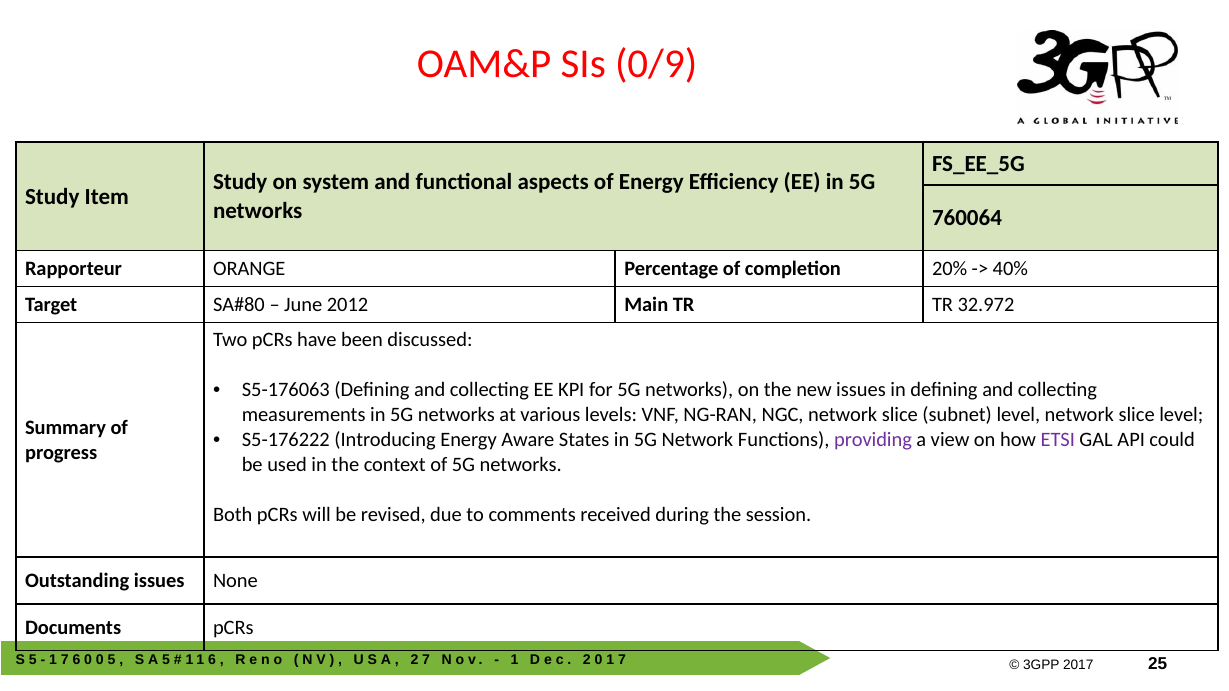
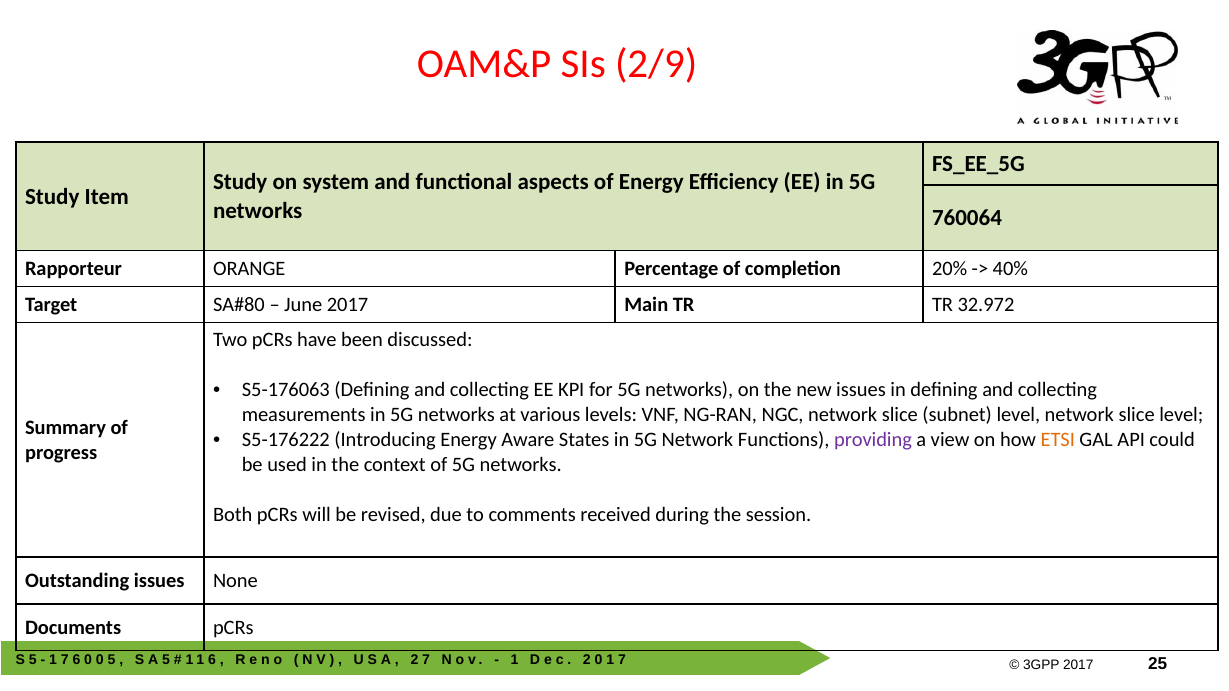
0/9: 0/9 -> 2/9 (656, 64)
June 2012: 2012 -> 2017 (348, 305)
ETSI colour: purple -> orange (1058, 440)
